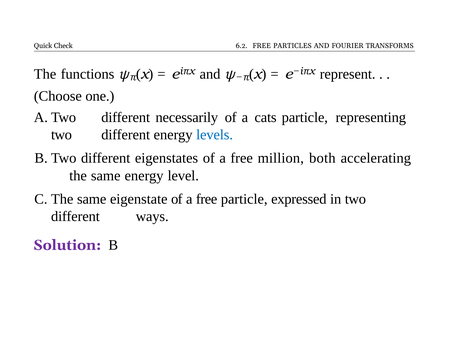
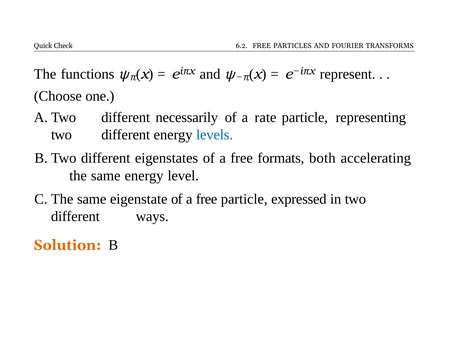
cats: cats -> rate (265, 117)
million: million -> formats (281, 158)
Solution colour: purple -> orange (67, 245)
